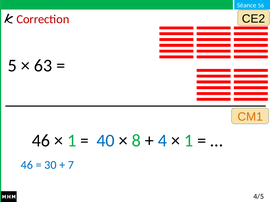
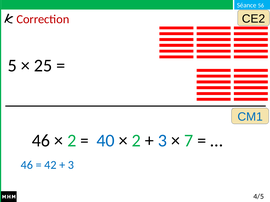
63: 63 -> 25 (43, 66)
CM1 colour: orange -> blue (250, 117)
1: 1 -> 2 (72, 141)
8: 8 -> 2 (136, 141)
4: 4 -> 3 (163, 141)
1: 1 -> 7 (189, 141)
30: 30 -> 42 (50, 165)
7: 7 -> 3 (71, 165)
